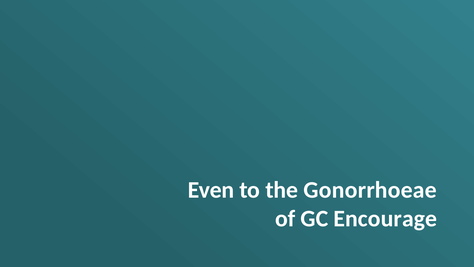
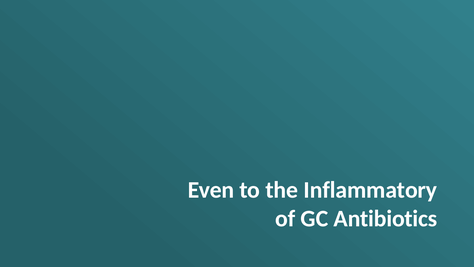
Gonorrhoeae: Gonorrhoeae -> Inflammatory (370, 190)
Encourage: Encourage -> Antibiotics (385, 218)
